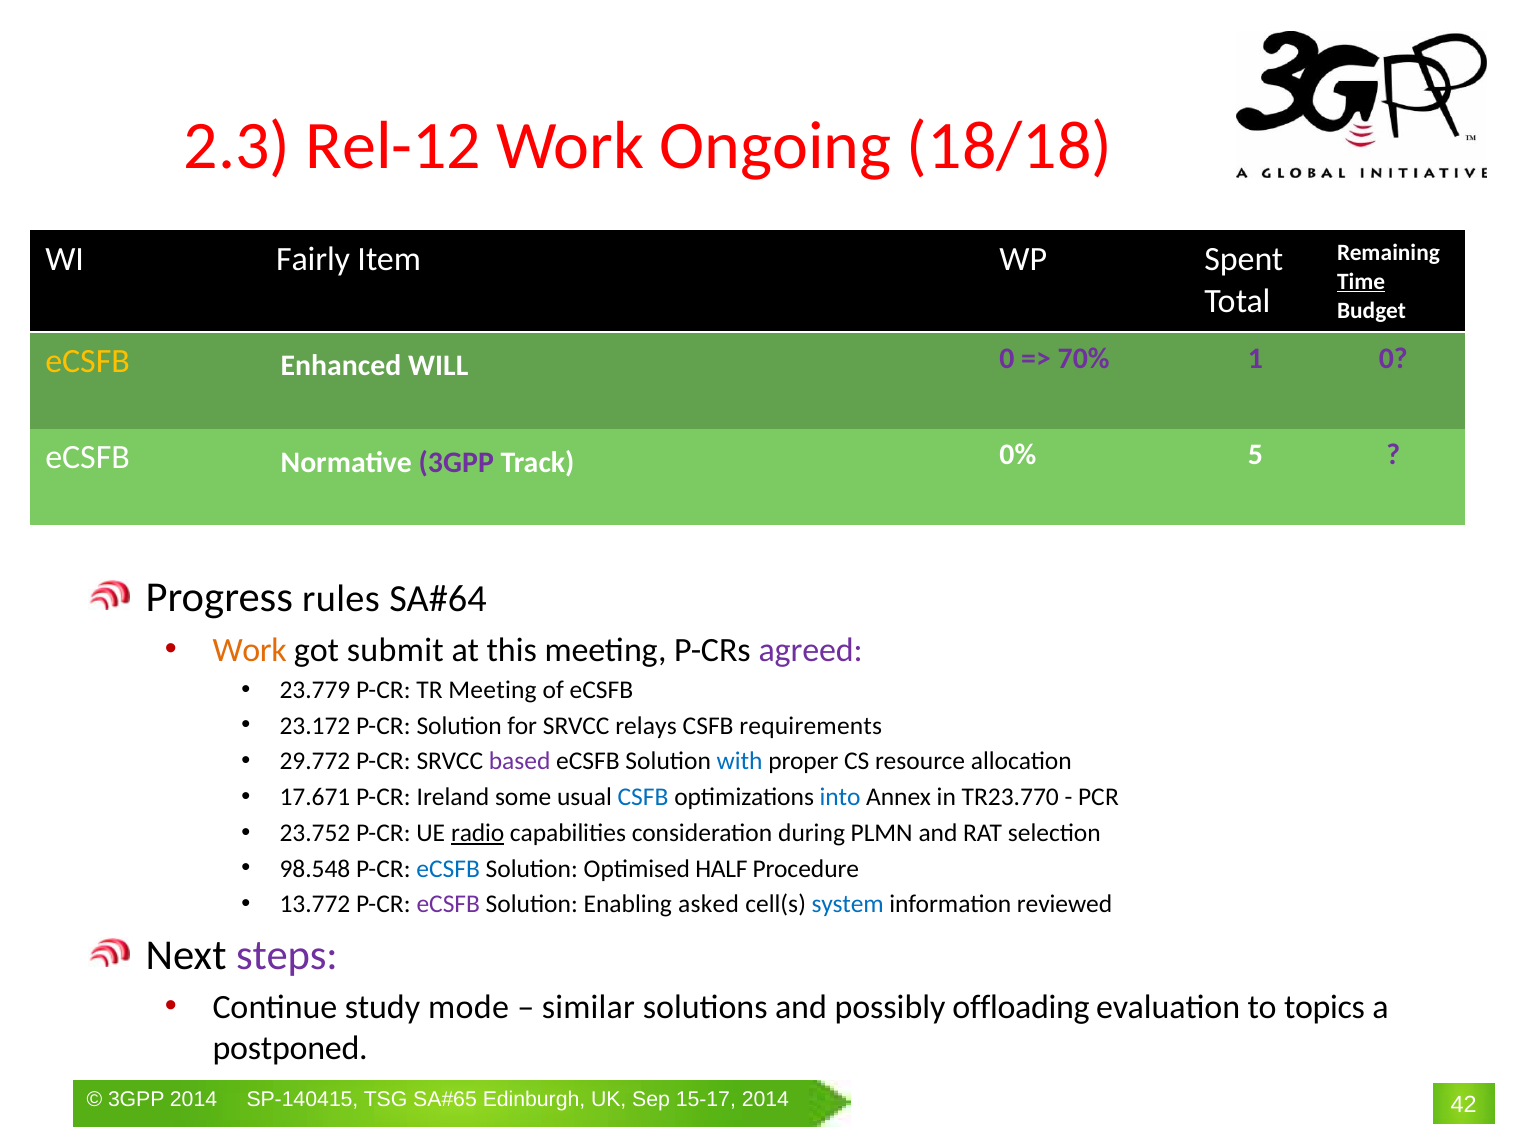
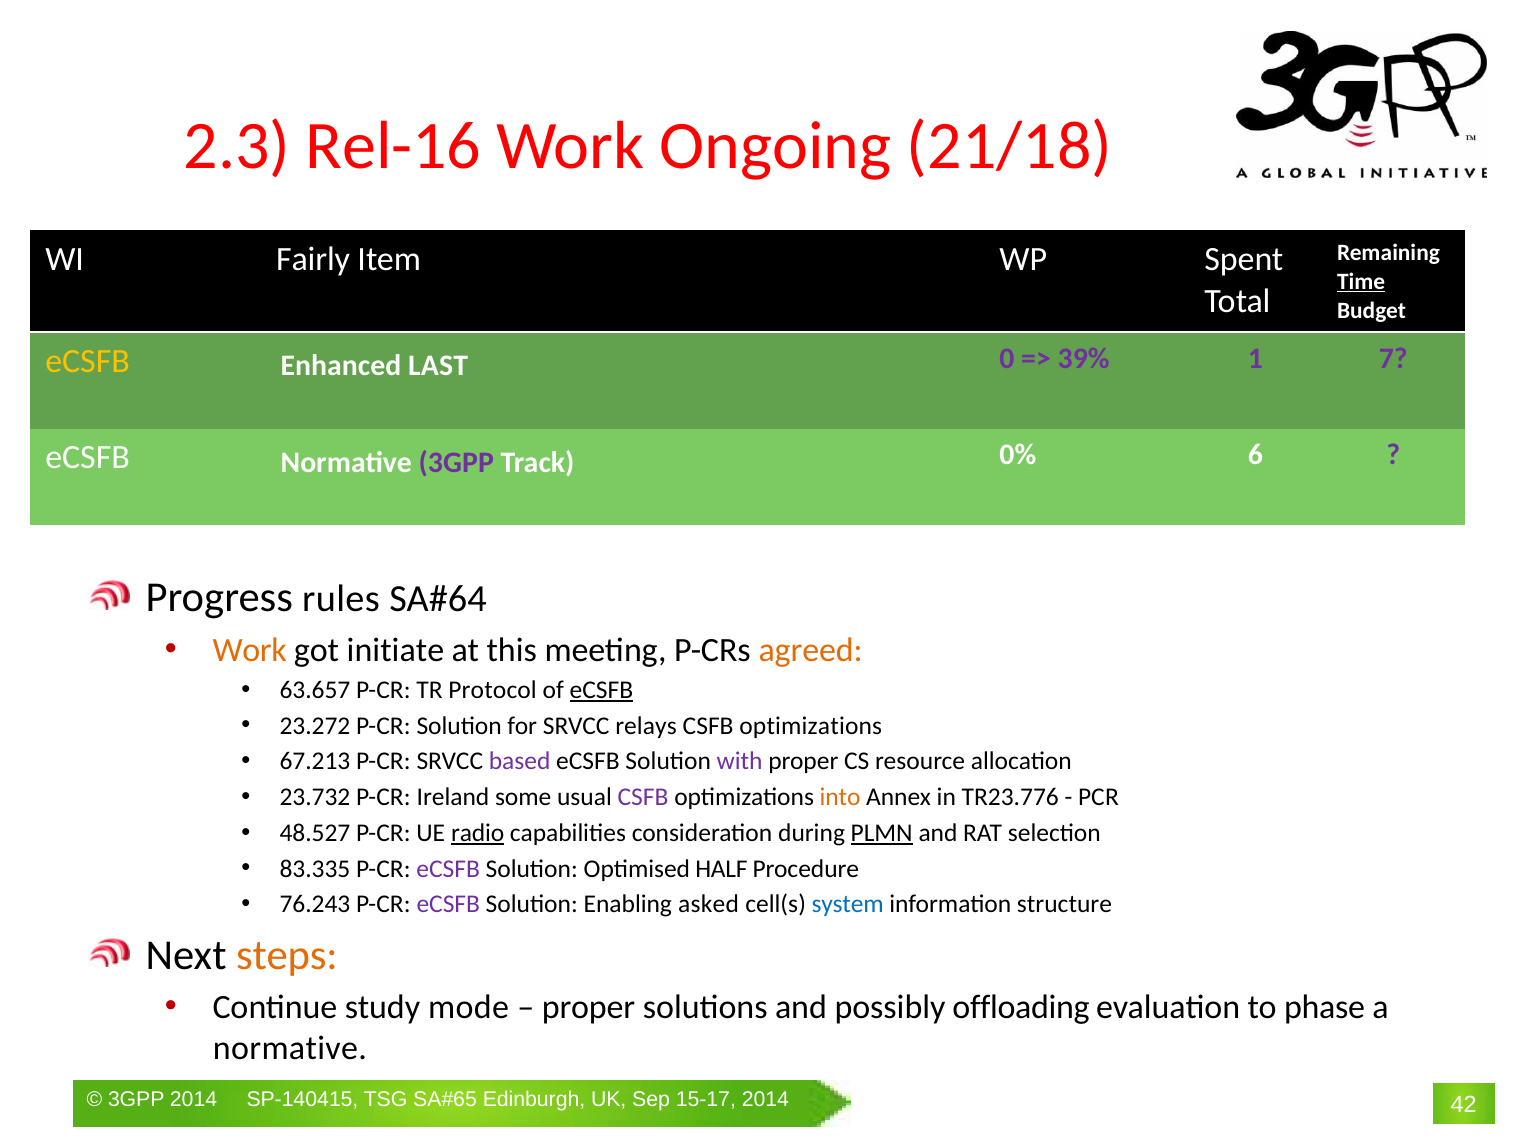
Rel-12: Rel-12 -> Rel-16 (393, 146)
18/18: 18/18 -> 21/18 (1010, 146)
WILL: WILL -> LAST (438, 366)
70%: 70% -> 39% (1084, 359)
1 0: 0 -> 7 (1393, 359)
5: 5 -> 6 (1255, 455)
submit: submit -> initiate (395, 650)
agreed colour: purple -> orange (811, 650)
23.779: 23.779 -> 63.657 (315, 690)
TR Meeting: Meeting -> Protocol (493, 690)
eCSFB underline: none -> present (601, 690)
23.172: 23.172 -> 23.272 (315, 726)
requirements: requirements -> optimizations (811, 726)
29.772: 29.772 -> 67.213 (315, 762)
with colour: blue -> purple (740, 762)
17.671: 17.671 -> 23.732 (315, 797)
CSFB colour: blue -> purple (643, 797)
into colour: blue -> orange (840, 797)
TR23.770: TR23.770 -> TR23.776 (1010, 797)
23.752: 23.752 -> 48.527 (315, 833)
PLMN underline: none -> present (882, 833)
98.548: 98.548 -> 83.335 (315, 869)
eCSFB colour: blue -> purple (448, 869)
13.772: 13.772 -> 76.243 (315, 905)
reviewed: reviewed -> structure (1064, 905)
steps colour: purple -> orange (287, 955)
similar: similar -> proper (589, 1007)
topics: topics -> phase (1325, 1007)
postponed: postponed -> normative (290, 1048)
